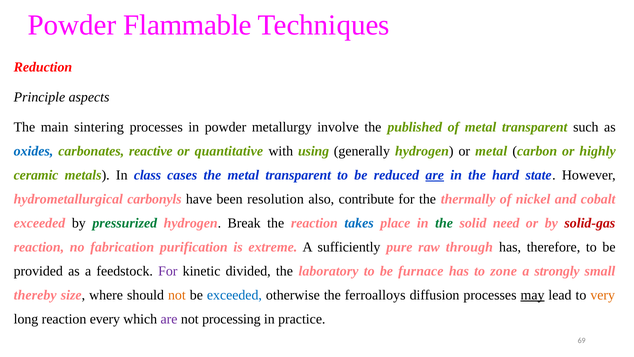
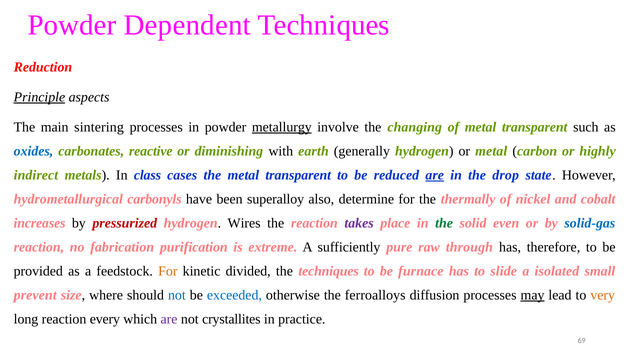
Flammable: Flammable -> Dependent (187, 25)
Principle underline: none -> present (39, 97)
metallurgy underline: none -> present (282, 127)
published: published -> changing (415, 127)
quantitative: quantitative -> diminishing (229, 151)
using: using -> earth (313, 151)
ceramic: ceramic -> indirect (36, 175)
hard: hard -> drop (506, 175)
resolution: resolution -> superalloy (276, 199)
contribute: contribute -> determine (366, 199)
exceeded: exceeded -> increases (40, 223)
pressurized colour: green -> red (125, 223)
Break: Break -> Wires (244, 223)
takes colour: blue -> purple (359, 223)
need: need -> even (506, 223)
solid-gas colour: red -> blue (590, 223)
For colour: purple -> orange (168, 271)
the laboratory: laboratory -> techniques (329, 271)
zone: zone -> slide (504, 271)
strongly: strongly -> isolated (557, 271)
thereby: thereby -> prevent (35, 295)
not colour: orange -> blue (177, 295)
processing: processing -> crystallites (231, 319)
